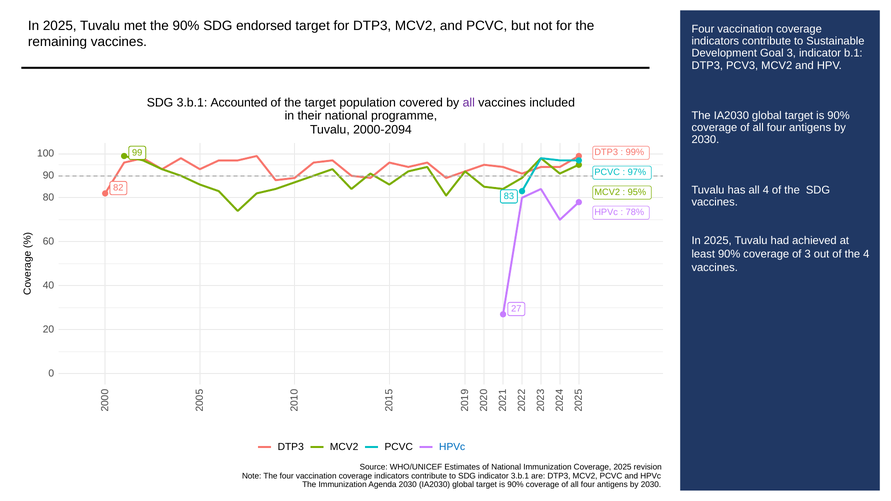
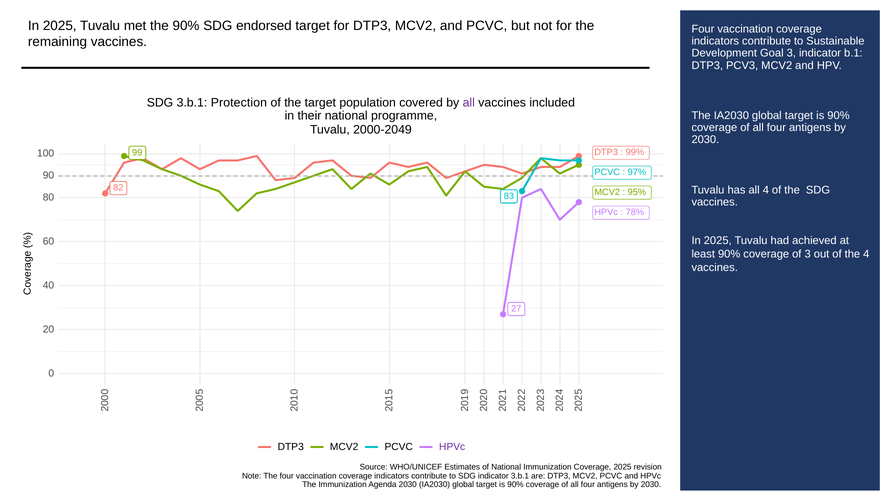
Accounted: Accounted -> Protection (239, 103)
2000-2094: 2000-2094 -> 2000-2049 (382, 130)
HPVc colour: blue -> purple (452, 447)
